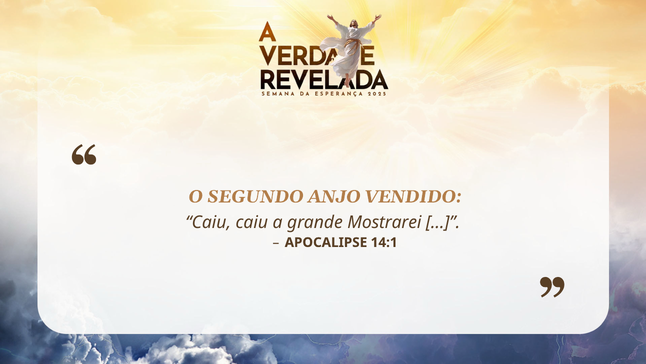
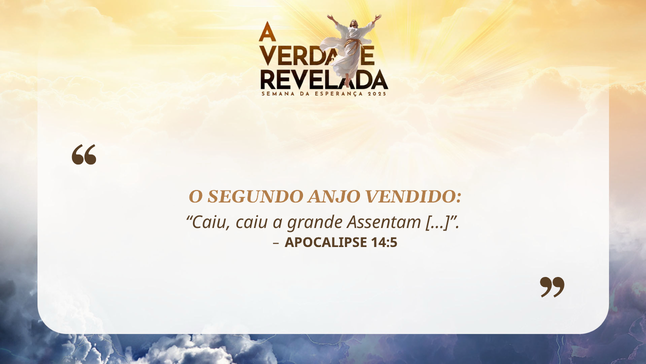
Mostrarei: Mostrarei -> Assentam (384, 222)
14:1: 14:1 -> 14:5 (384, 242)
